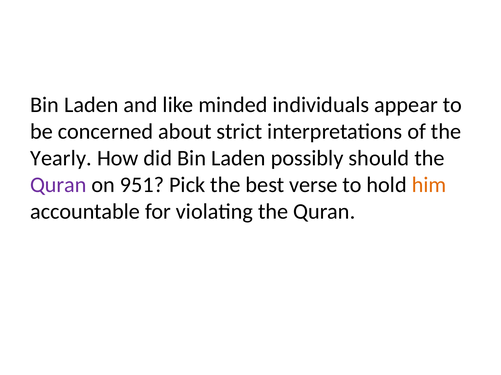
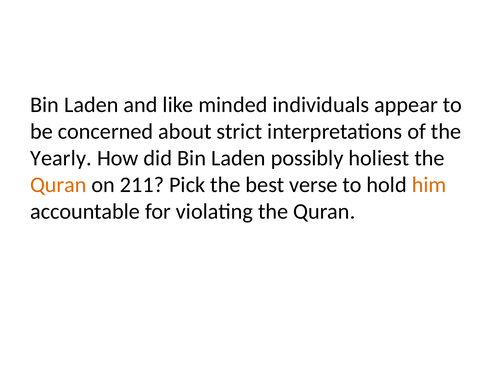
should: should -> holiest (379, 159)
Quran colour: purple -> orange (58, 185)
951: 951 -> 211 (142, 185)
